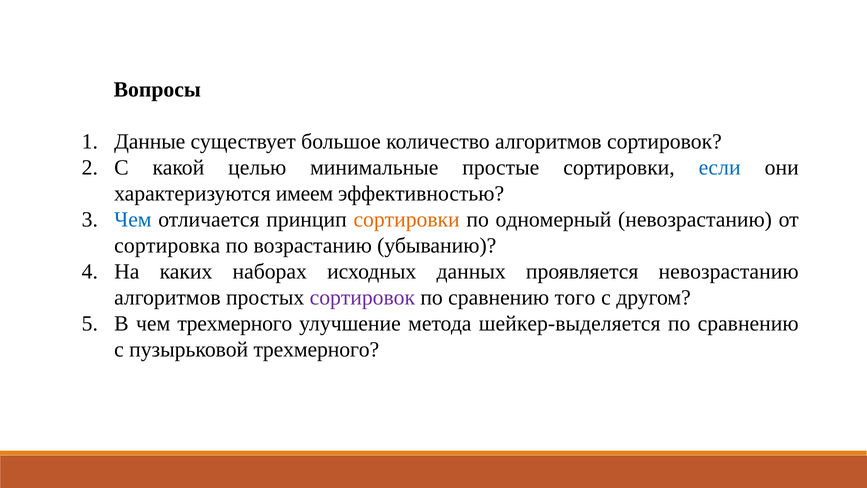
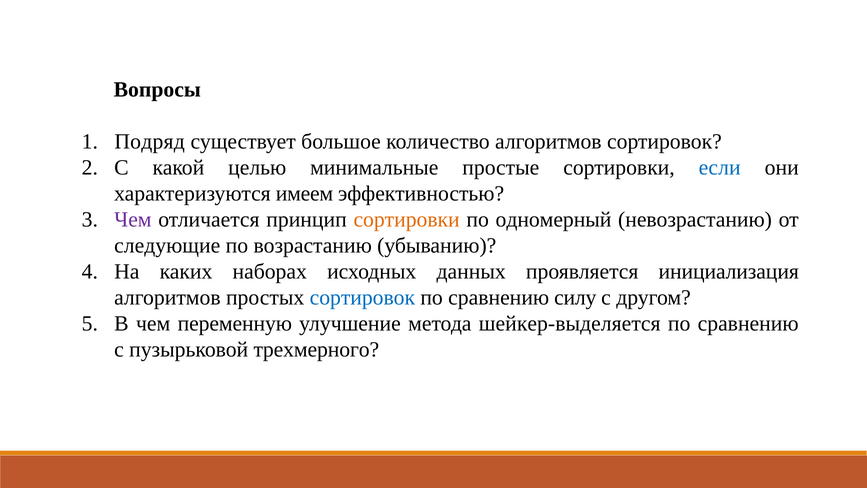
Данные: Данные -> Подряд (150, 141)
Чем colour: blue -> purple (133, 219)
сортировка: сортировка -> следующие (167, 245)
проявляется невозрастанию: невозрастанию -> инициализация (729, 271)
сортировок colour: purple -> blue (362, 297)
того: того -> силу (575, 297)
чем трехмерного: трехмерного -> переменную (235, 323)
